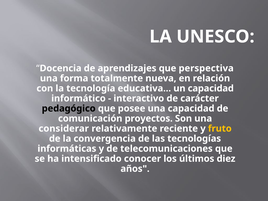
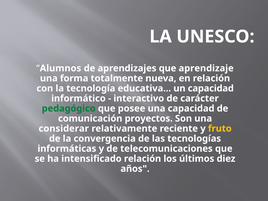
Docencia: Docencia -> Alumnos (60, 68)
perspectiva: perspectiva -> aprendizaje (206, 68)
pedagógico colour: black -> green (69, 108)
intensificado conocer: conocer -> relación (143, 159)
